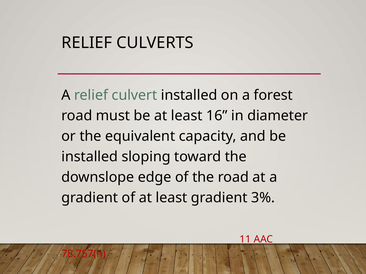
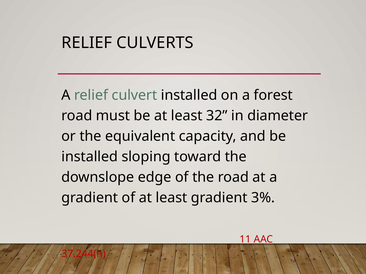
16: 16 -> 32 (217, 116)
78.757(h: 78.757(h -> 37.244(h (84, 254)
